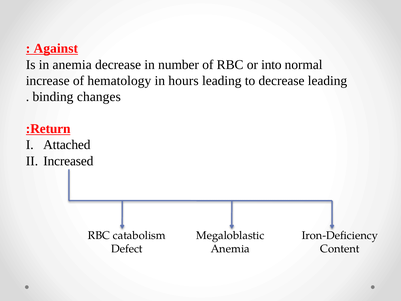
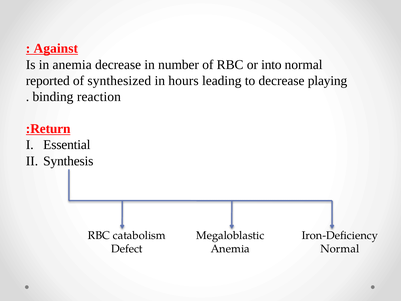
increase: increase -> reported (48, 81)
hematology: hematology -> synthesized (119, 81)
decrease leading: leading -> playing (328, 81)
changes: changes -> reaction (99, 97)
Attached: Attached -> Essential (67, 145)
Increased: Increased -> Synthesis (68, 161)
Content: Content -> Normal (340, 249)
